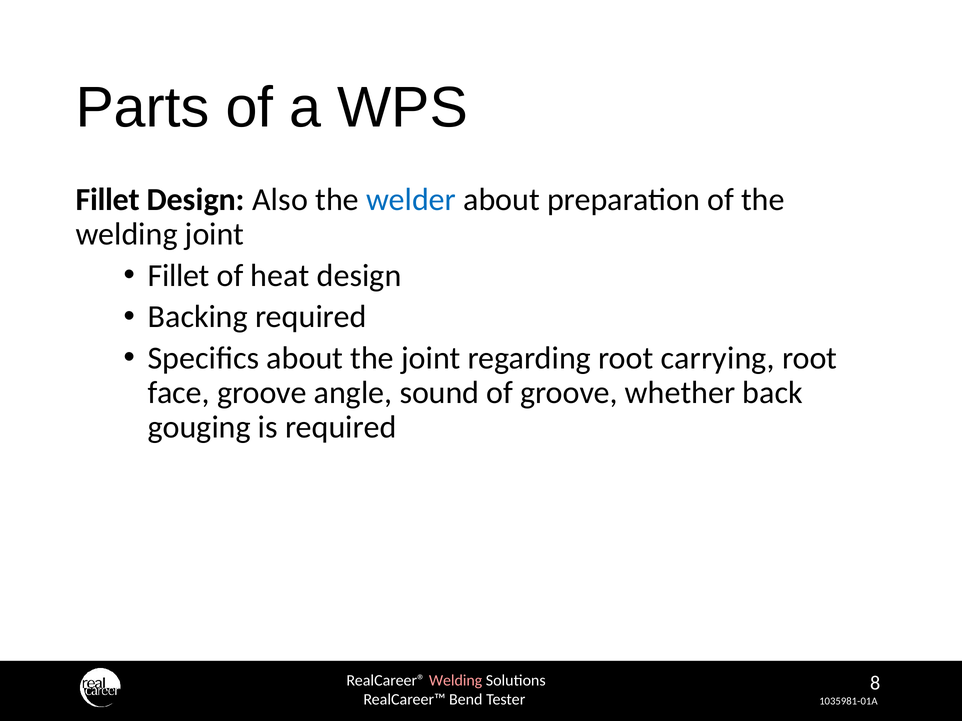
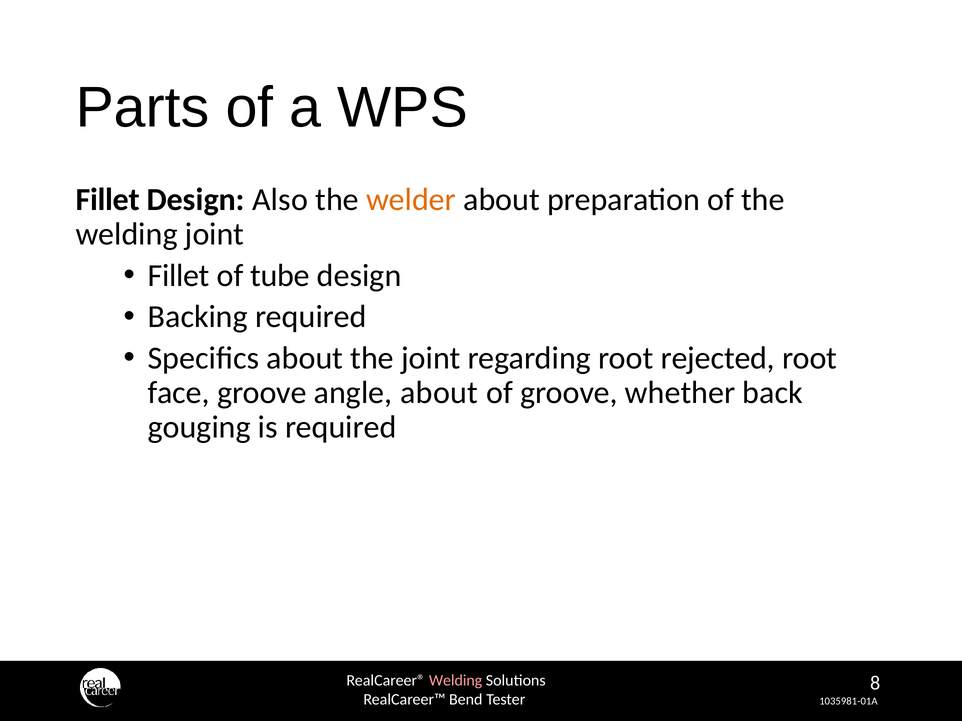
welder colour: blue -> orange (411, 200)
heat: heat -> tube (280, 276)
carrying: carrying -> rejected (718, 358)
angle sound: sound -> about (439, 393)
